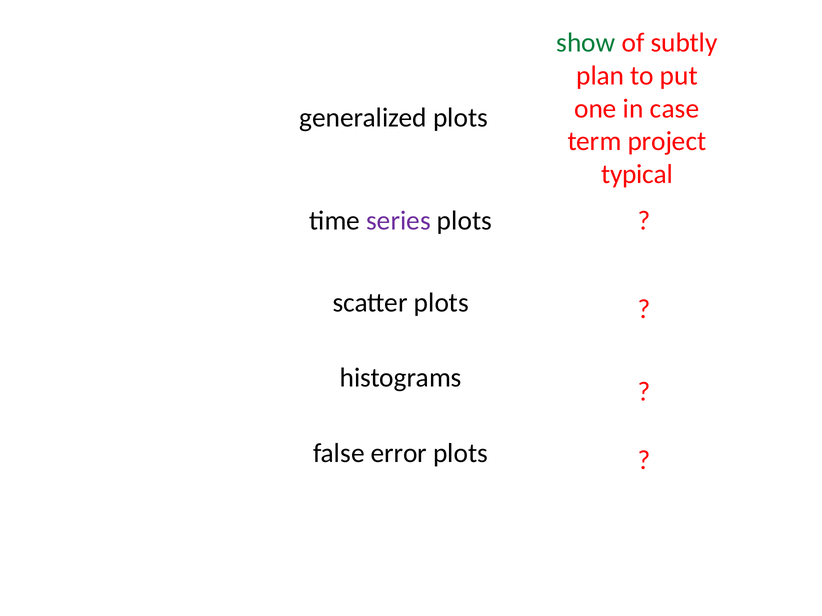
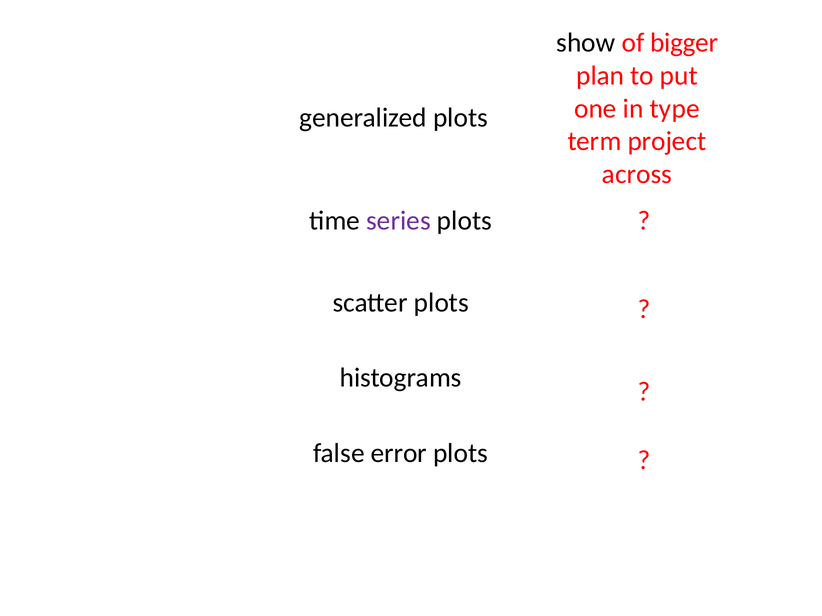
show colour: green -> black (586, 43)
subtly: subtly -> bigger (684, 43)
case: case -> type (675, 109)
typical: typical -> across (637, 174)
